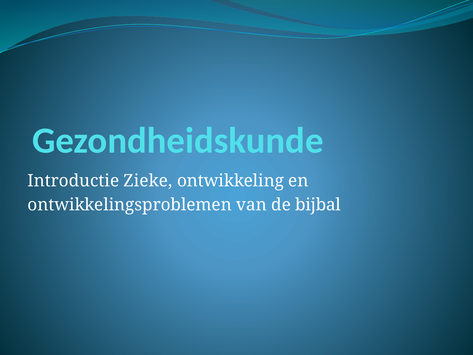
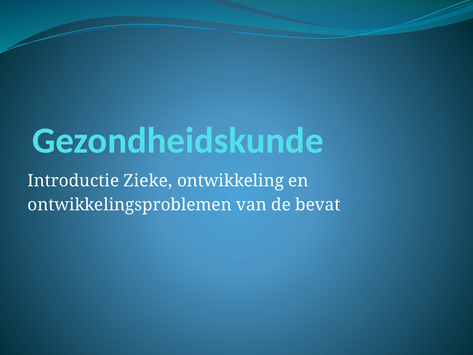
bijbal: bijbal -> bevat (318, 205)
